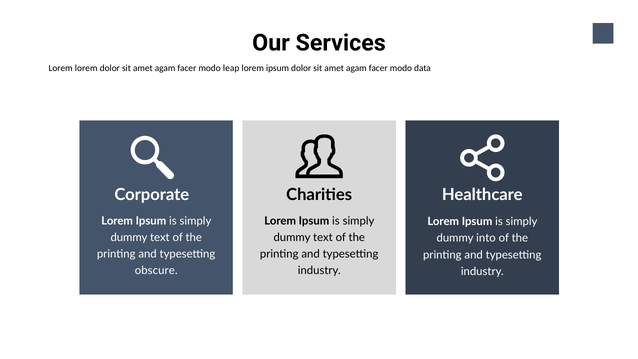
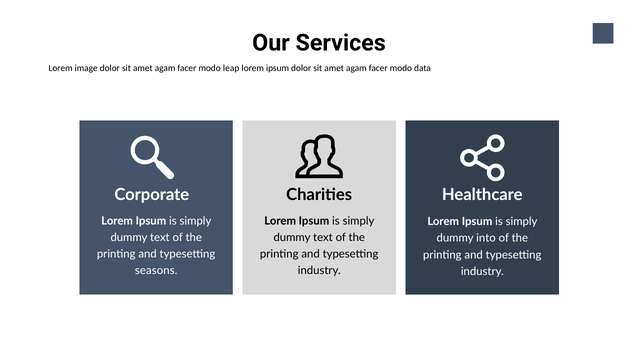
Lorem lorem: lorem -> image (86, 68)
obscure: obscure -> seasons (156, 271)
